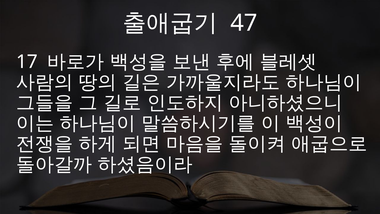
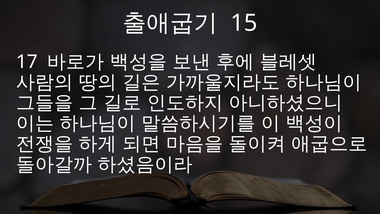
47: 47 -> 15 (244, 23)
